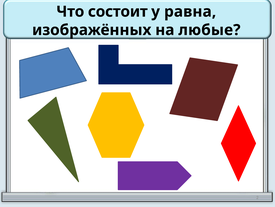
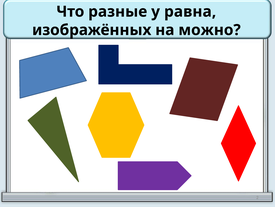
состоит: состоит -> разные (118, 12)
любые: любые -> можно (210, 30)
